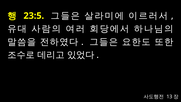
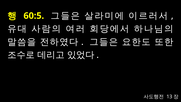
23:5: 23:5 -> 60:5 (34, 16)
